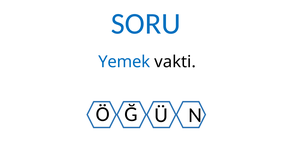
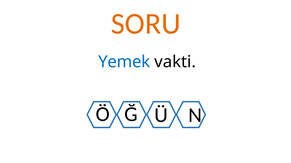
SORU colour: blue -> orange (146, 24)
